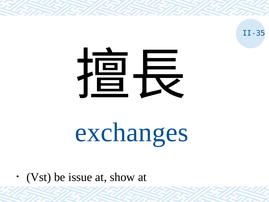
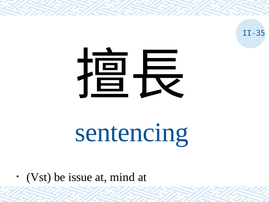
exchanges: exchanges -> sentencing (132, 132)
show: show -> mind (122, 177)
